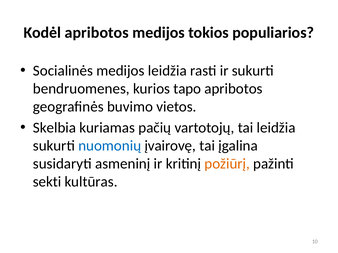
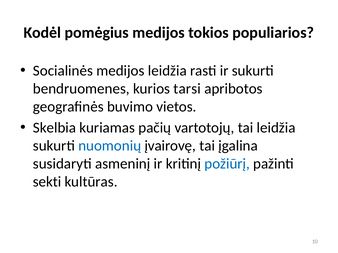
Kodėl apribotos: apribotos -> pomėgius (97, 33)
tapo: tapo -> tarsi (187, 89)
požiūrį colour: orange -> blue (227, 164)
